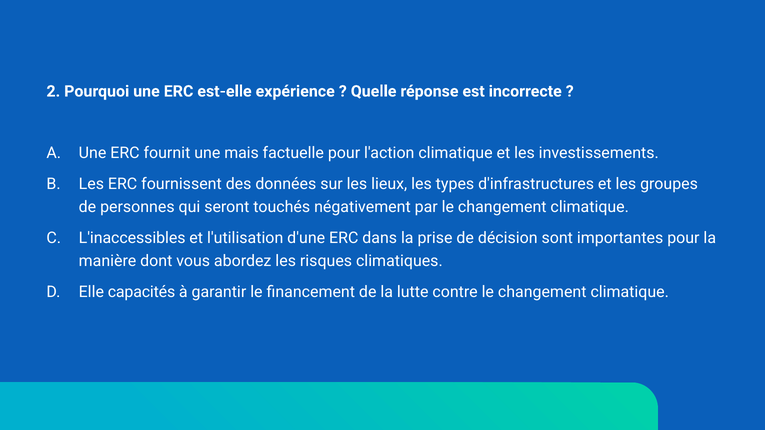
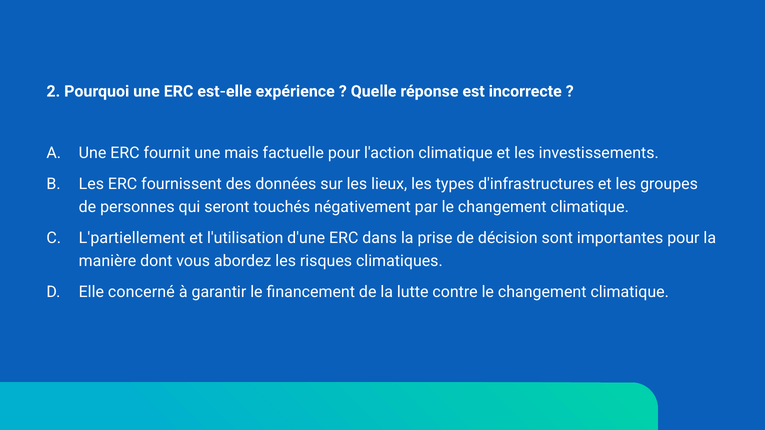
L'inaccessibles: L'inaccessibles -> L'partiellement (132, 238)
capacités: capacités -> concerné (141, 292)
